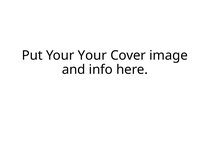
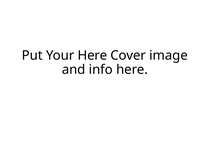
Your Your: Your -> Here (92, 56)
